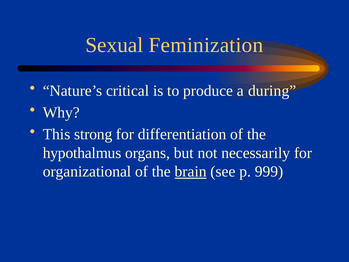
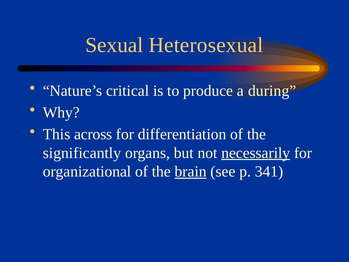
Feminization: Feminization -> Heterosexual (206, 45)
strong: strong -> across (93, 134)
hypothalmus: hypothalmus -> significantly (82, 153)
necessarily underline: none -> present (256, 153)
999: 999 -> 341 (269, 171)
